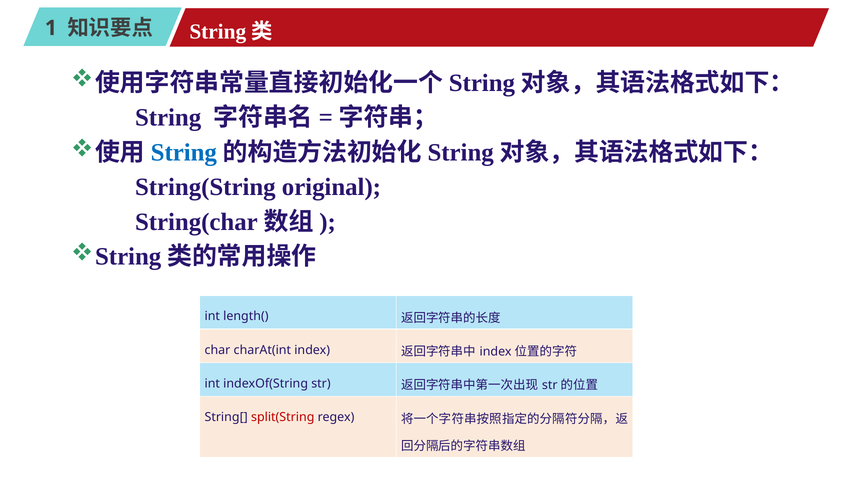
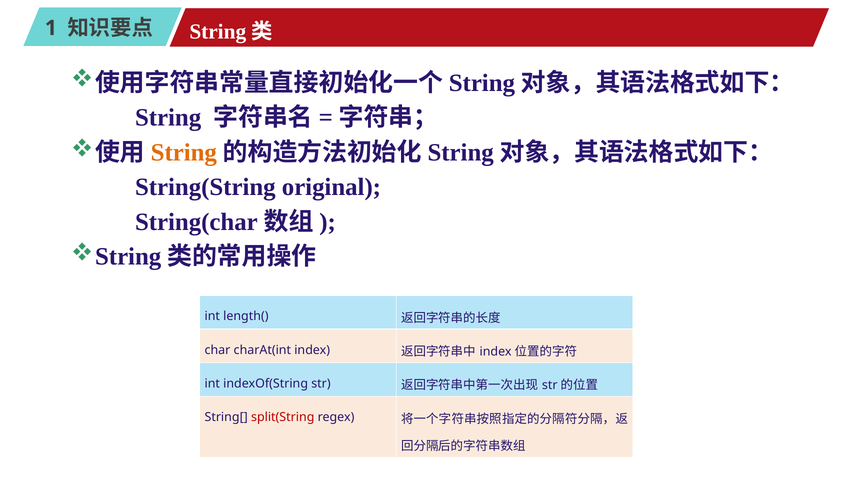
String colour: blue -> orange (184, 152)
